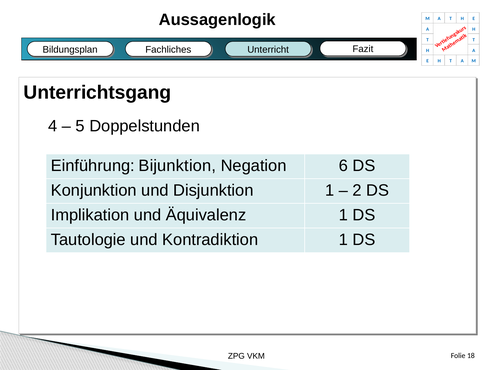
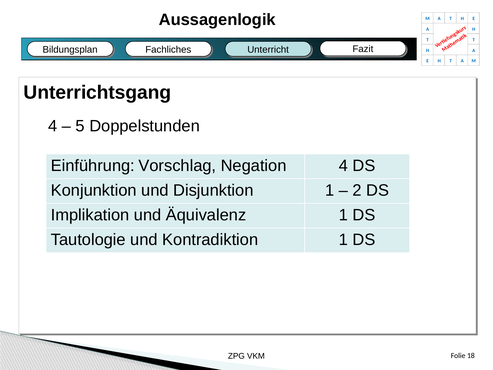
Bijunktion: Bijunktion -> Vorschlag (177, 166)
Negation 6: 6 -> 4 (343, 166)
